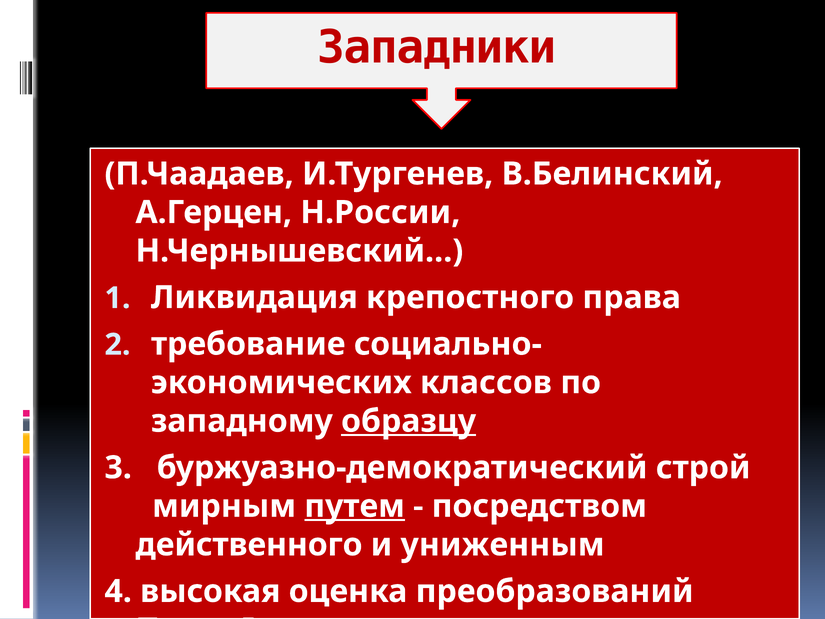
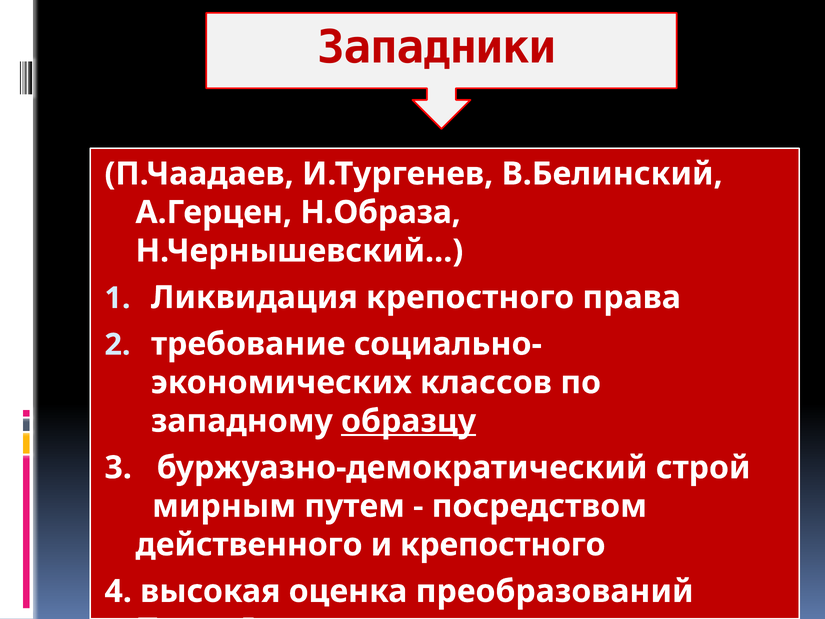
Н.России: Н.России -> Н.Образа (381, 212)
путем underline: present -> none (355, 506)
и униженным: униженным -> крепостного (503, 545)
